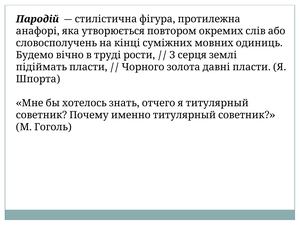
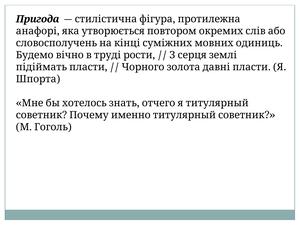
Пародій: Пародій -> Пригода (38, 19)
